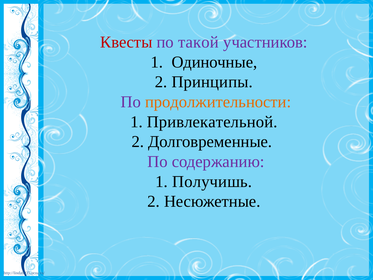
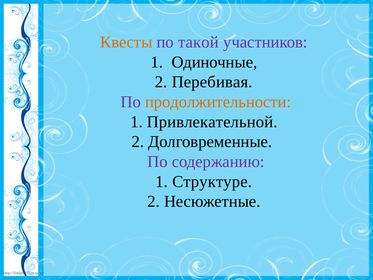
Квесты colour: red -> orange (126, 42)
Принципы: Принципы -> Перебивая (212, 82)
Получишь: Получишь -> Структуре (212, 181)
